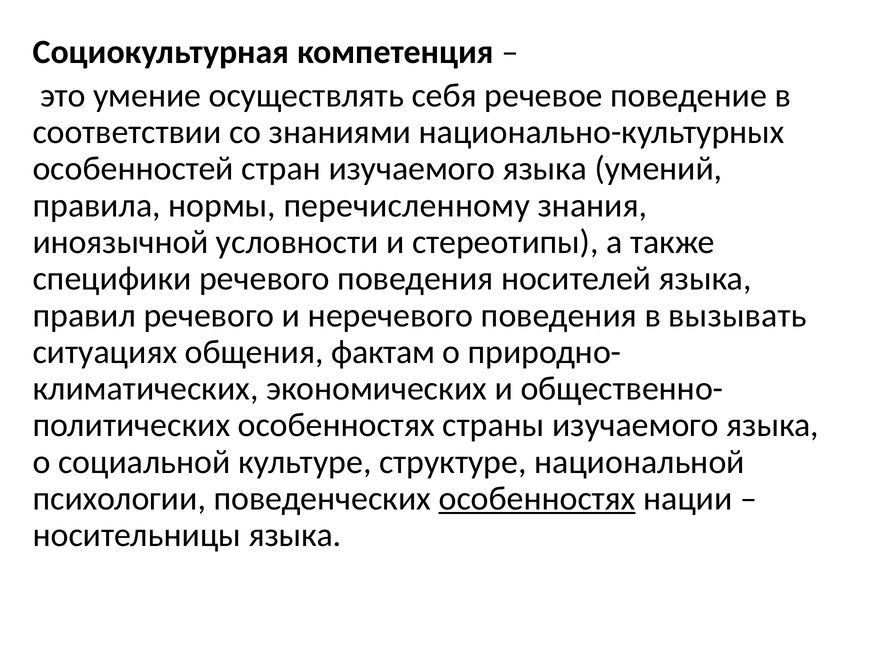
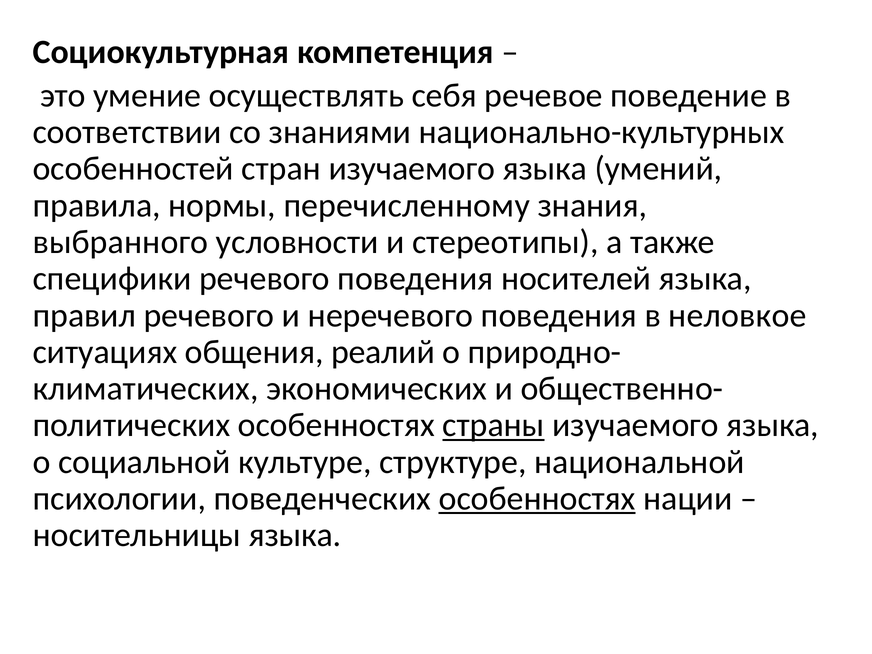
иноязычной: иноязычной -> выбранного (121, 242)
вызывать: вызывать -> неловкое (738, 315)
фактам: фактам -> реалий (383, 352)
страны underline: none -> present (493, 425)
